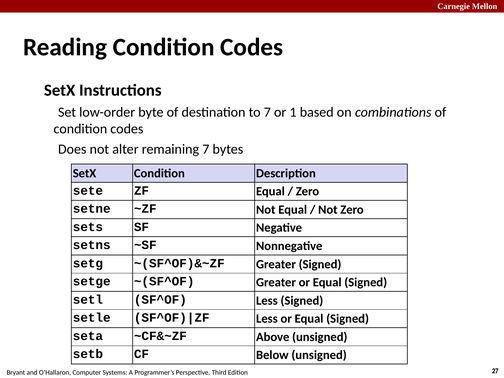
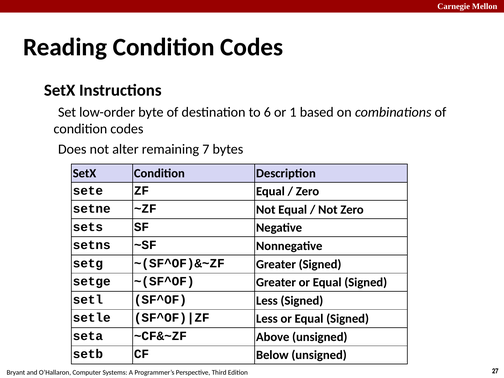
to 7: 7 -> 6 (267, 112)
